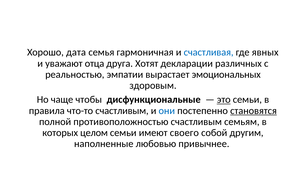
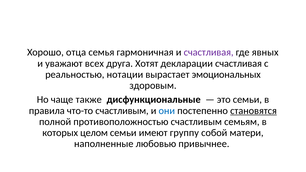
дата: дата -> отца (76, 52)
счастливая colour: blue -> purple (209, 52)
отца: отца -> всех (94, 63)
декларации различных: различных -> счастливая (239, 63)
эмпатии: эмпатии -> нотации (125, 74)
чтобы: чтобы -> также (89, 100)
это underline: present -> none (224, 100)
своего: своего -> группу (184, 133)
другим: другим -> матери (247, 133)
